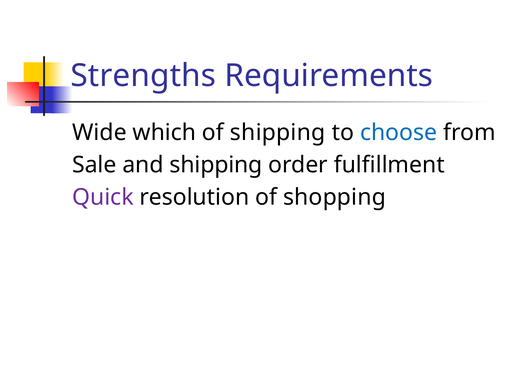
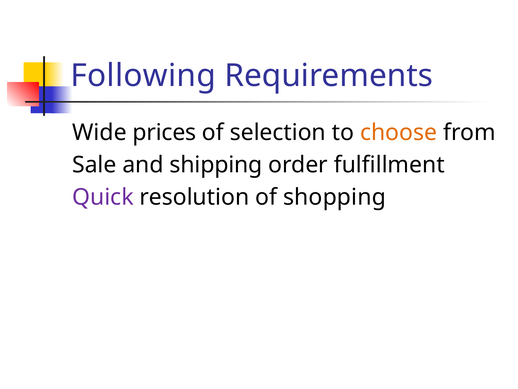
Strengths: Strengths -> Following (143, 76)
which: which -> prices (164, 132)
of shipping: shipping -> selection (278, 132)
choose colour: blue -> orange (399, 132)
